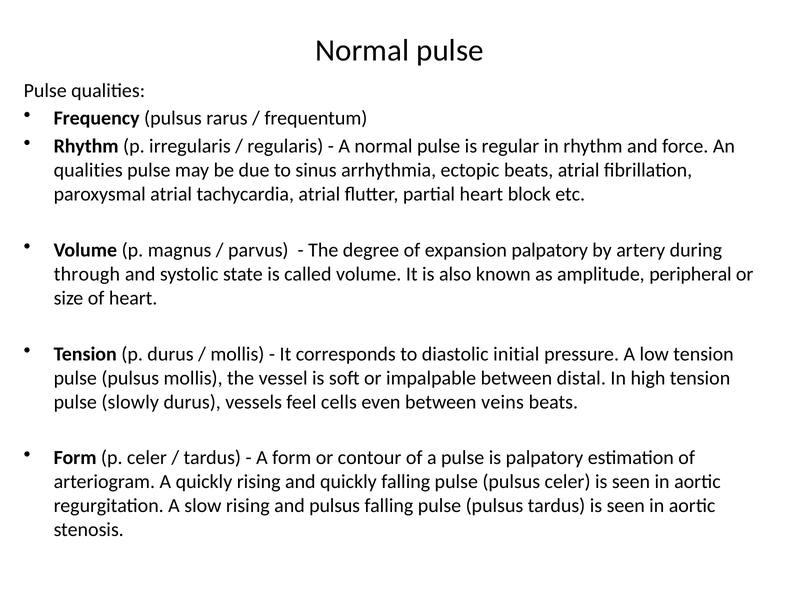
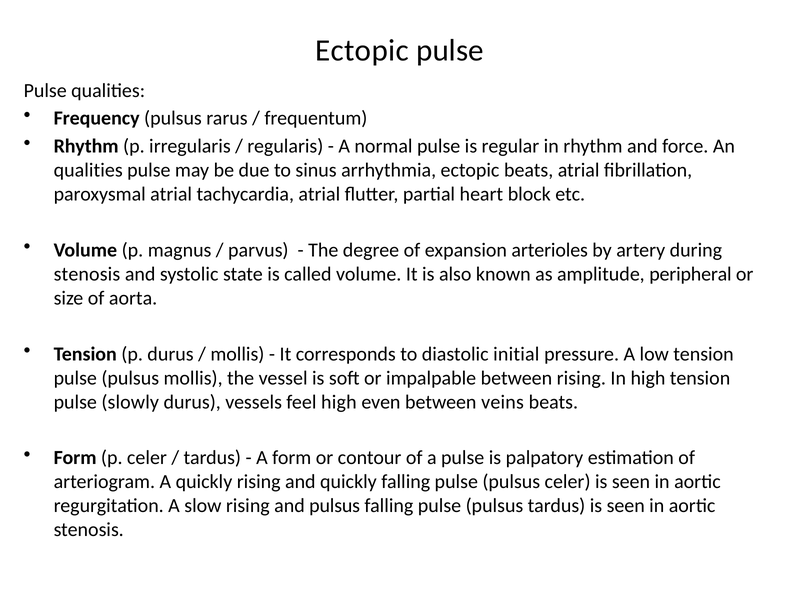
Normal: Normal -> Ectopic (362, 51)
expansion palpatory: palpatory -> arterioles (550, 250)
through: through -> stenosis (87, 274)
of heart: heart -> aorta (133, 298)
between distal: distal -> rising (581, 378)
feel cells: cells -> high (339, 402)
